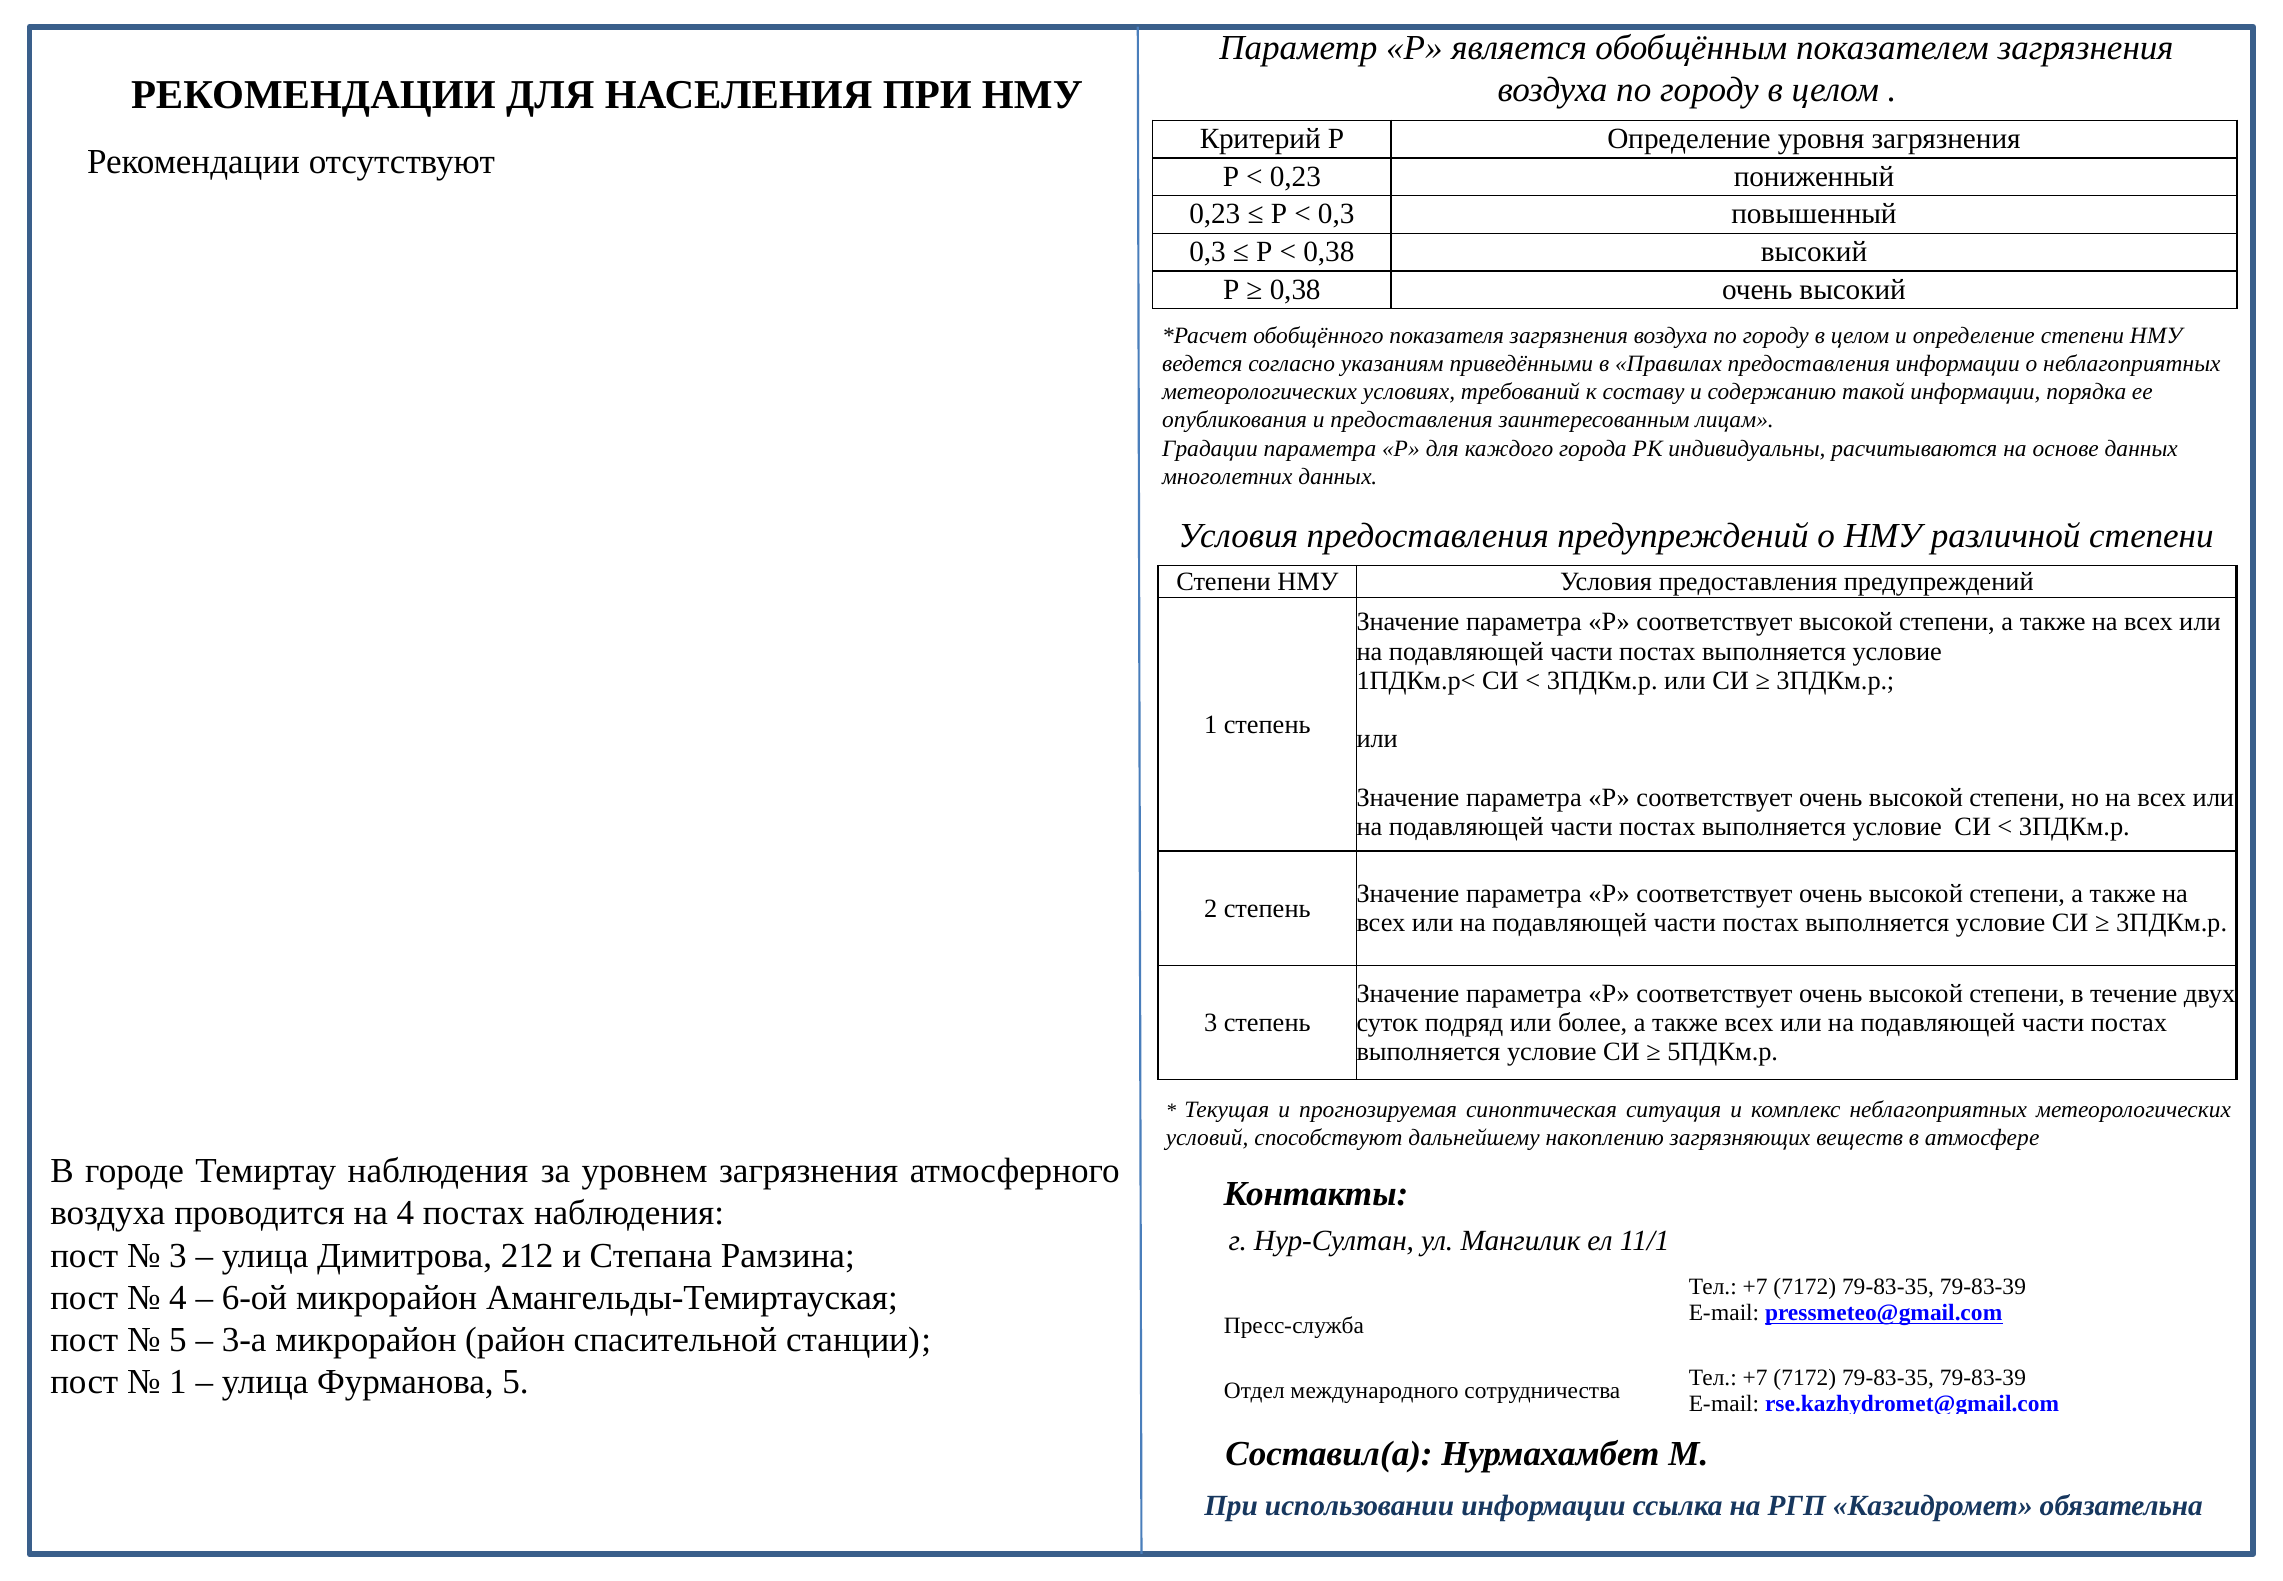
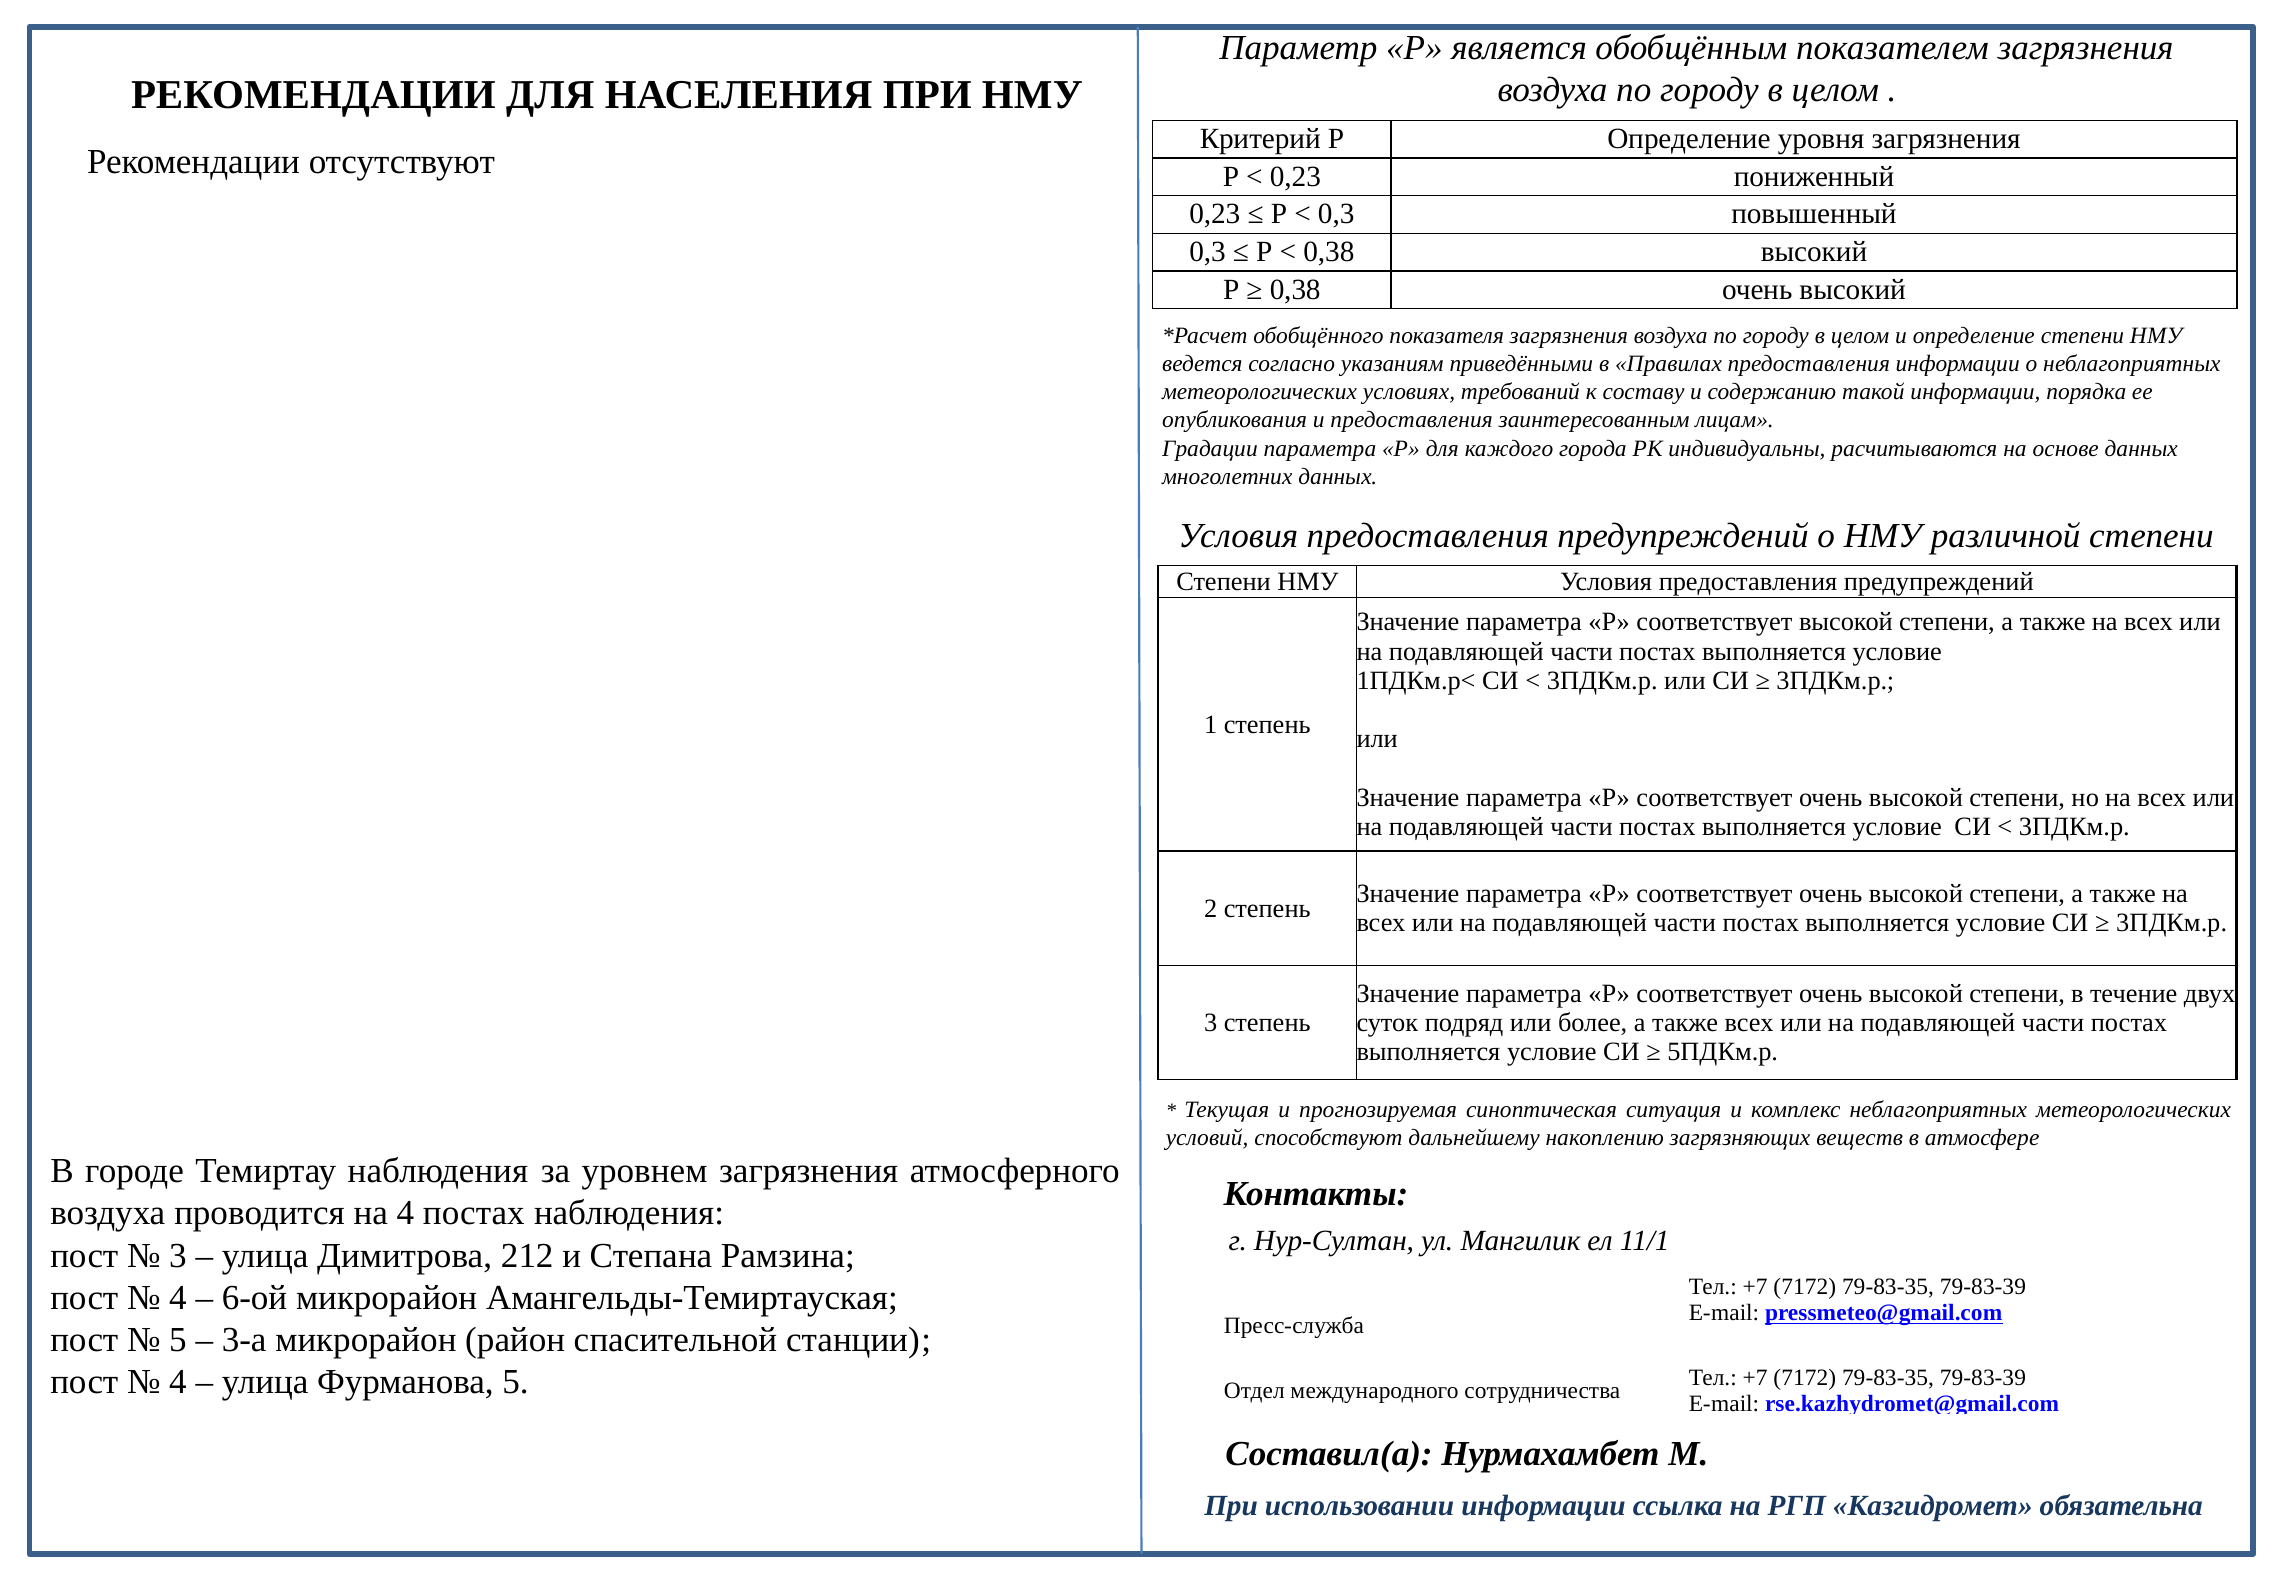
1: 1 -> 4 (178, 1382)
